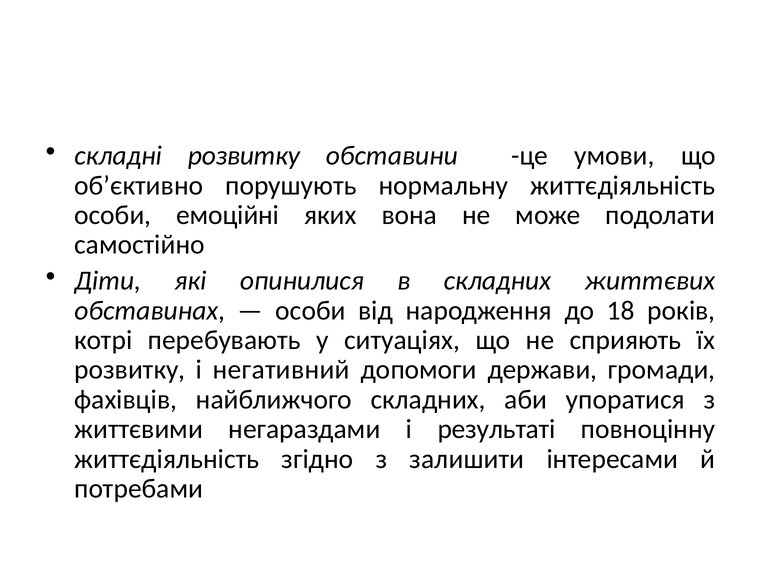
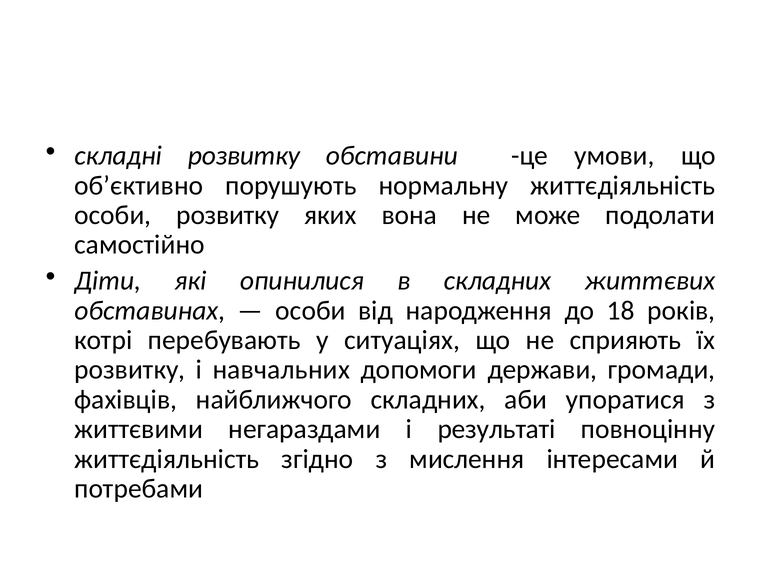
особи емоційні: емоційні -> розвитку (228, 215)
негативний: негативний -> навчальних (281, 370)
залишити: залишити -> мислення (467, 459)
